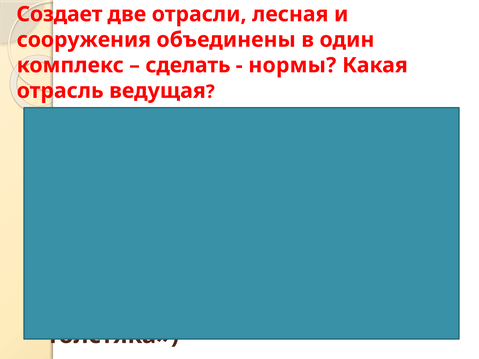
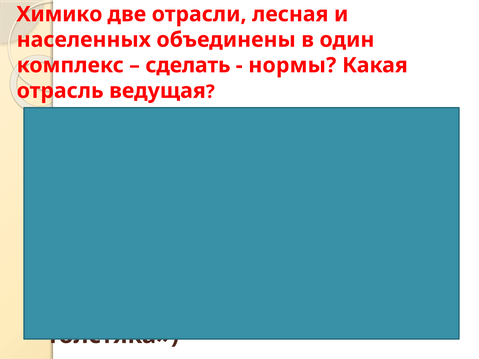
Создает: Создает -> Химико (59, 14)
сооружения: сооружения -> населенных (84, 40)
